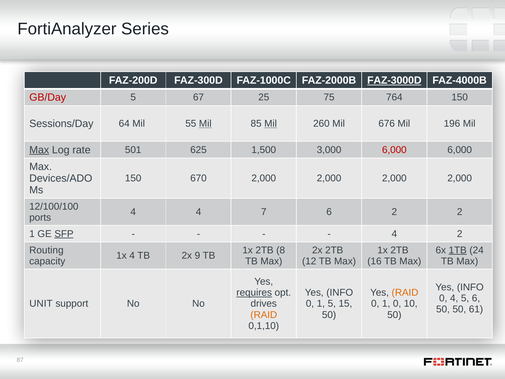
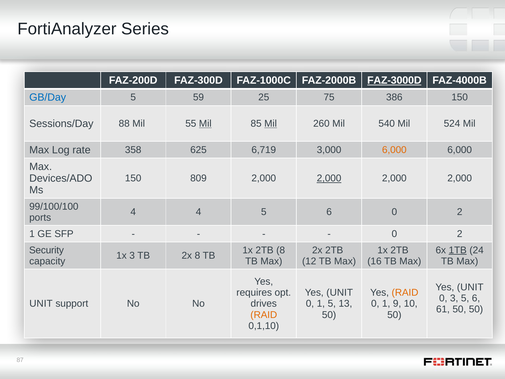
GB/Day colour: red -> blue (48, 97)
67: 67 -> 59 (198, 97)
764: 764 -> 386 (394, 97)
64: 64 -> 88 (124, 124)
676: 676 -> 540 (387, 124)
196: 196 -> 524 (452, 124)
Max underline: present -> none (39, 150)
501: 501 -> 358 (133, 150)
1,500: 1,500 -> 6,719 (264, 150)
6,000 colour: red -> orange (394, 150)
670: 670 -> 809 (198, 178)
2,000 underline: none -> present (329, 178)
12/100/100: 12/100/100 -> 99/100/100 (54, 206)
4 7: 7 -> 5 (264, 212)
6 2: 2 -> 0 (394, 212)
SFP underline: present -> none (64, 234)
4: 4 -> 0 (394, 234)
Routing: Routing -> Security (47, 250)
1x 4: 4 -> 3 (132, 256)
2x 9: 9 -> 8 (197, 256)
INFO: INFO -> UNIT (470, 287)
requires underline: present -> none (254, 293)
INFO: INFO -> UNIT (340, 293)
0 4: 4 -> 3 (454, 298)
15: 15 -> 13 (345, 304)
1 0: 0 -> 9 (397, 304)
50: 50 -> 61 (443, 309)
50 61: 61 -> 50 (476, 309)
